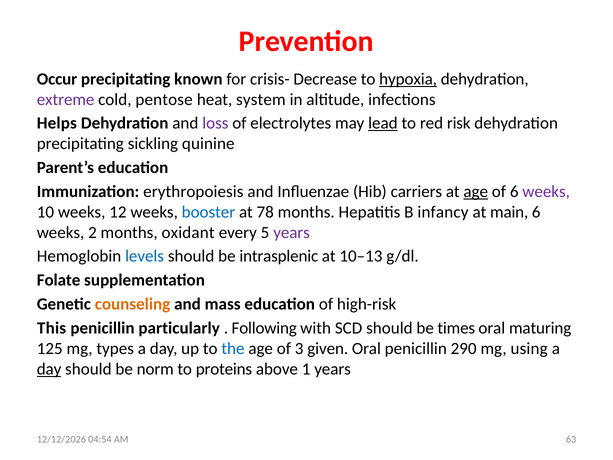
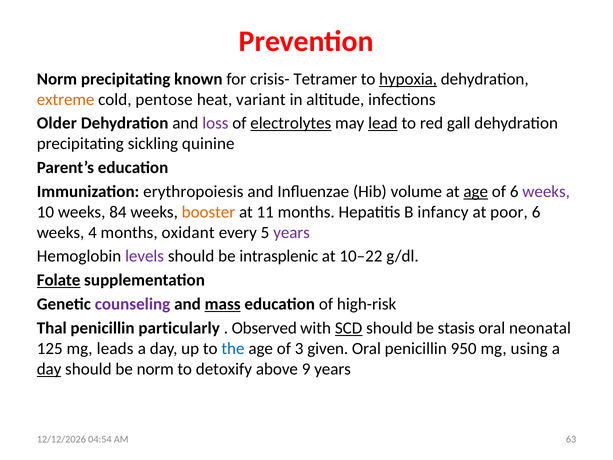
Occur: Occur -> Norm (57, 79)
Decrease: Decrease -> Tetramer (325, 79)
extreme colour: purple -> orange (66, 99)
system: system -> variant (261, 99)
Helps: Helps -> Older (57, 123)
electrolytes underline: none -> present (291, 123)
risk: risk -> gall (459, 123)
carriers: carriers -> volume (416, 191)
12: 12 -> 84 (118, 212)
booster colour: blue -> orange (208, 212)
78: 78 -> 11 (265, 212)
main: main -> poor (509, 212)
2: 2 -> 4 (92, 232)
levels colour: blue -> purple (145, 256)
10–13: 10–13 -> 10–22 (361, 256)
Folate underline: none -> present (59, 280)
counseling colour: orange -> purple (133, 304)
mass underline: none -> present (223, 304)
This: This -> Thal (52, 328)
Following: Following -> Observed (264, 328)
SCD underline: none -> present (349, 328)
times: times -> stasis (456, 328)
maturing: maturing -> neonatal (540, 328)
types: types -> leads (115, 348)
290: 290 -> 950 (464, 348)
proteins: proteins -> detoxify (224, 369)
1: 1 -> 9 (306, 369)
